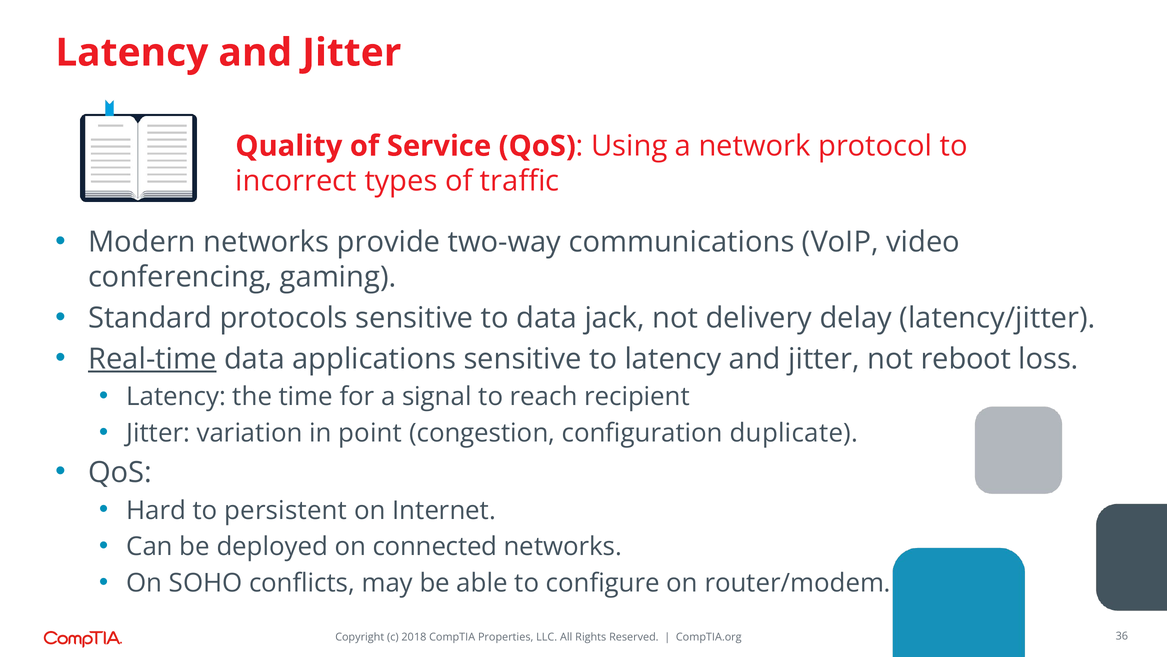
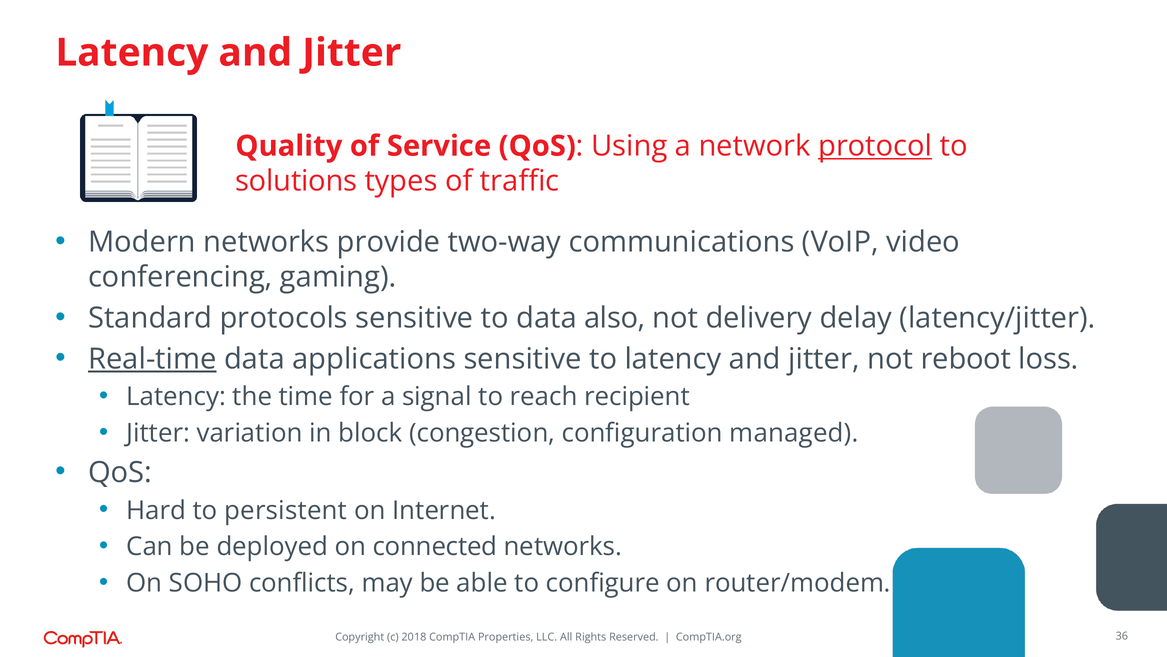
protocol underline: none -> present (875, 146)
incorrect: incorrect -> solutions (296, 181)
jack: jack -> also (615, 318)
point: point -> block (370, 433)
duplicate: duplicate -> managed (794, 433)
